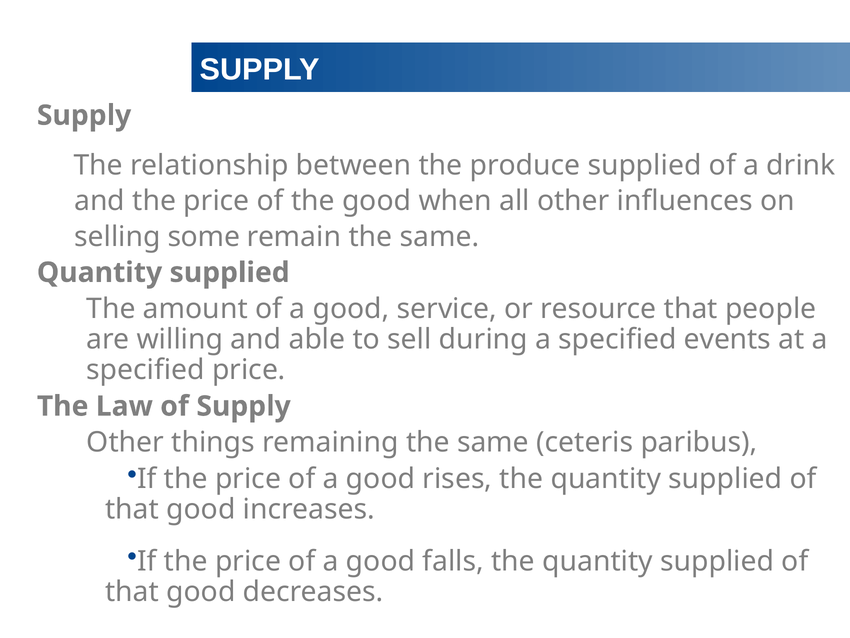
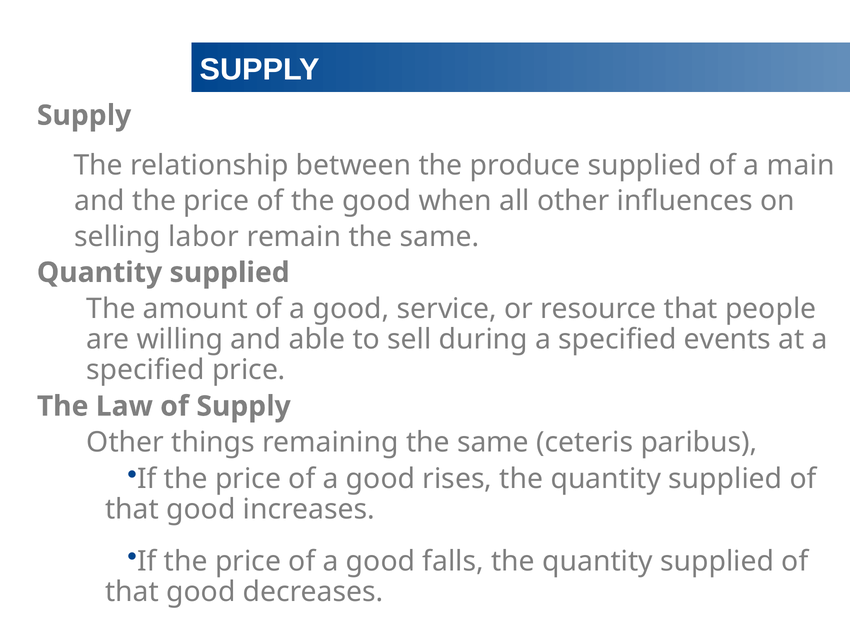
drink: drink -> main (801, 165)
some: some -> labor (204, 237)
